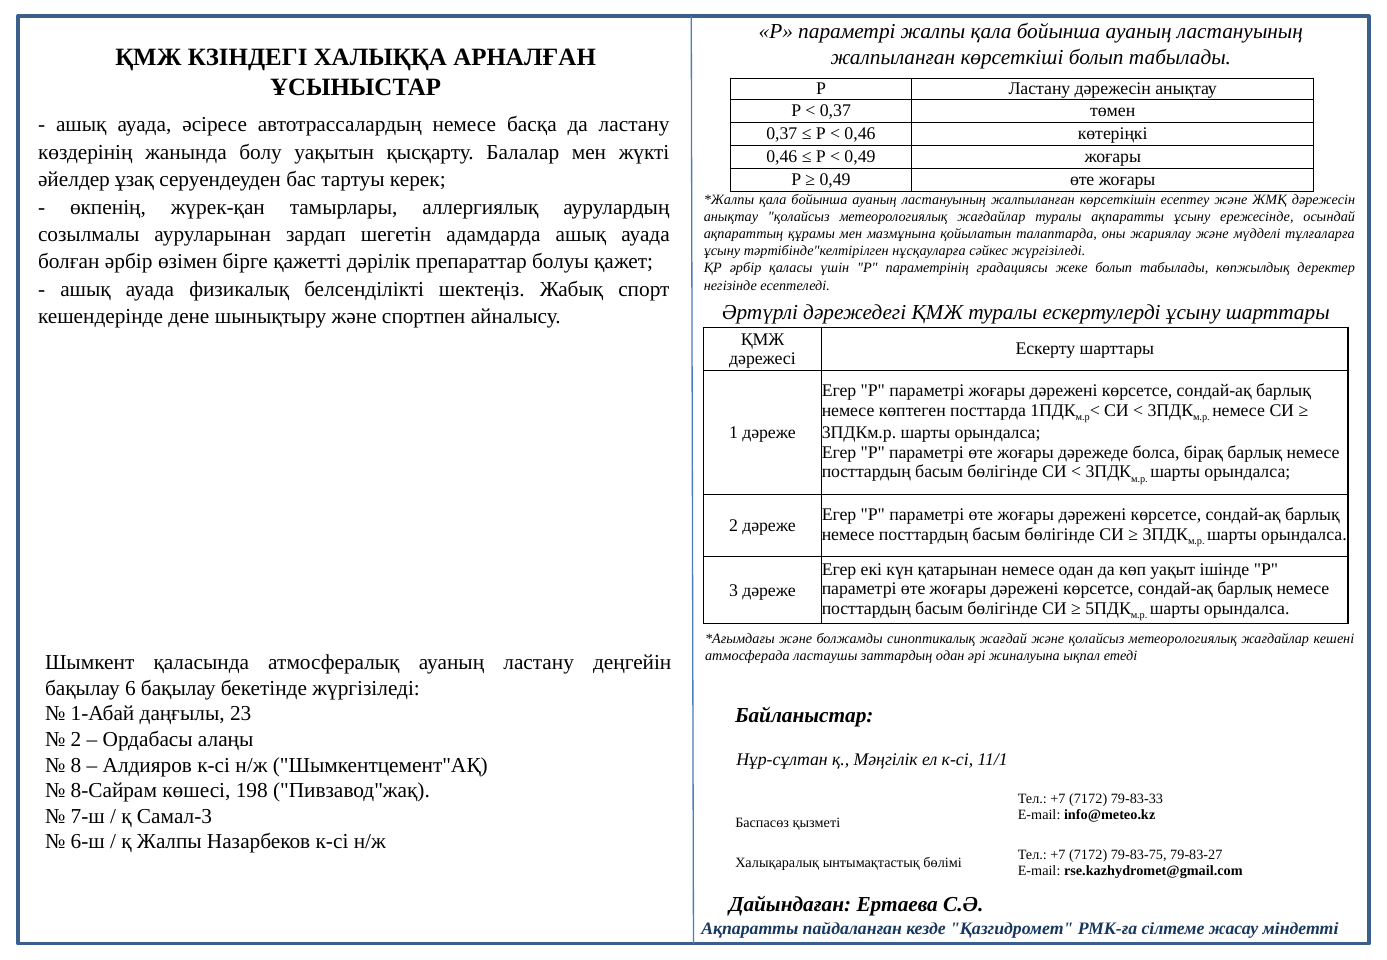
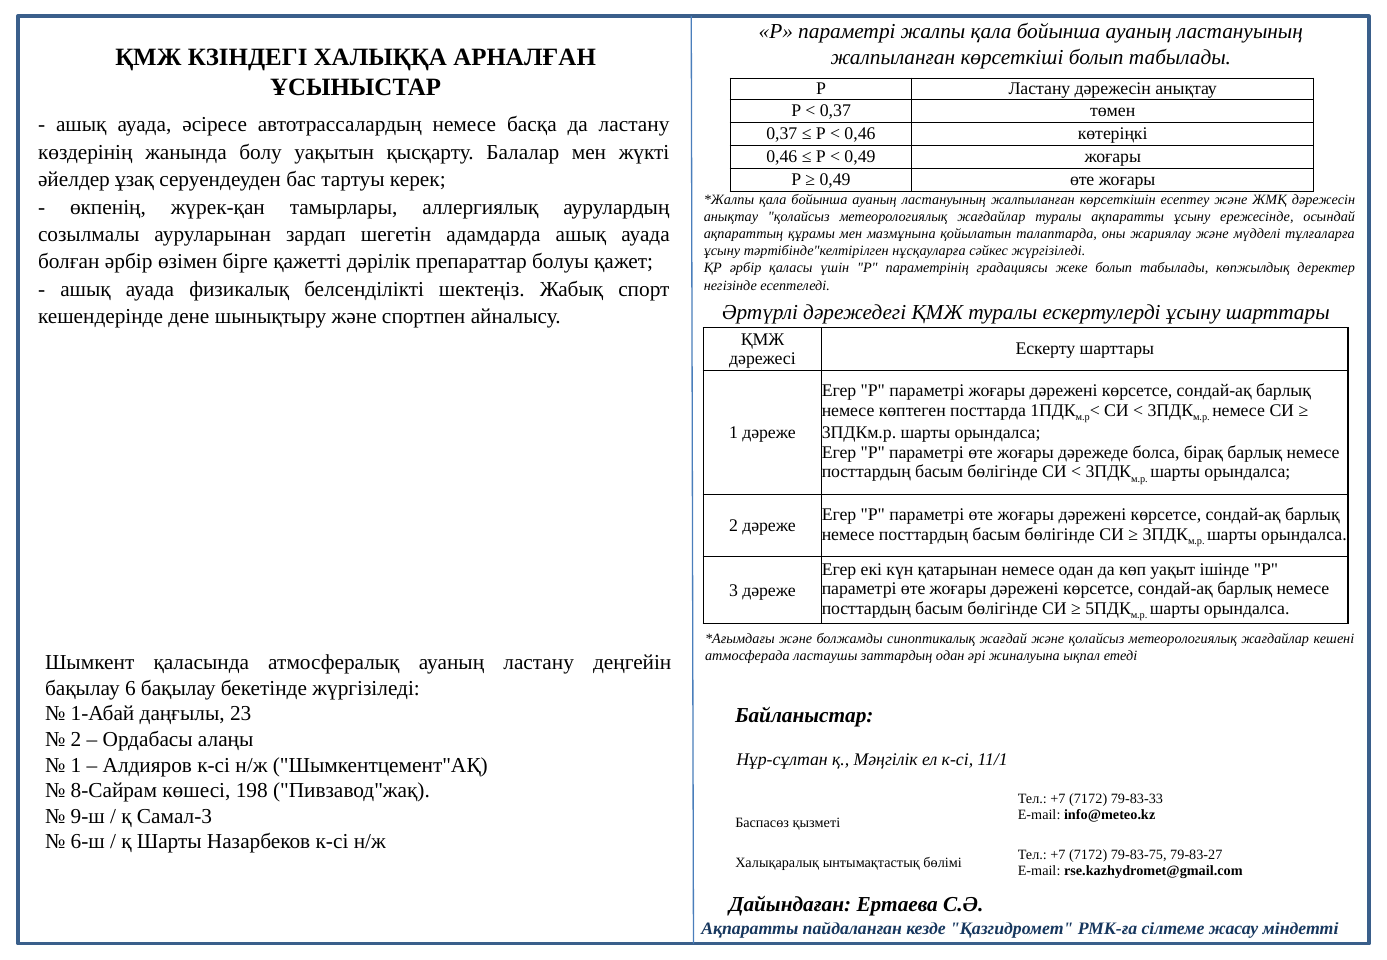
8: 8 -> 1 (76, 765)
7-ш: 7-ш -> 9-ш (88, 816)
қ Жалпы: Жалпы -> Шарты (169, 842)
